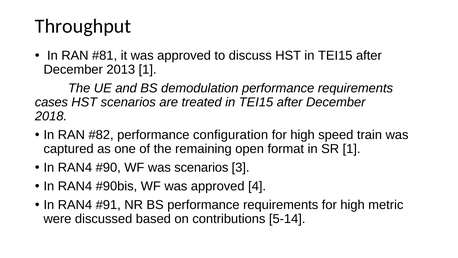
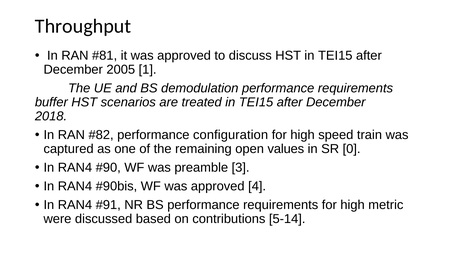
2013: 2013 -> 2005 (121, 69)
cases: cases -> buffer (51, 102)
format: format -> values (286, 149)
SR 1: 1 -> 0 (352, 149)
was scenarios: scenarios -> preamble (201, 167)
